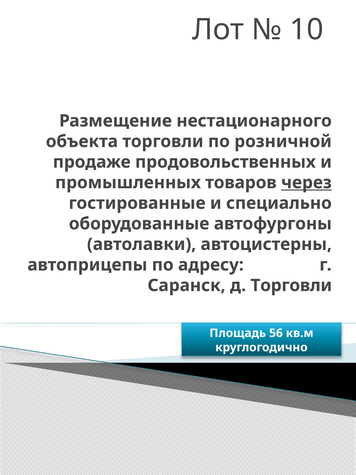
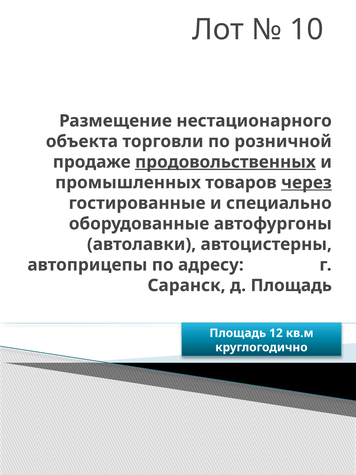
продовольственных underline: none -> present (225, 162)
д Торговли: Торговли -> Площадь (291, 285)
56: 56 -> 12 (276, 333)
